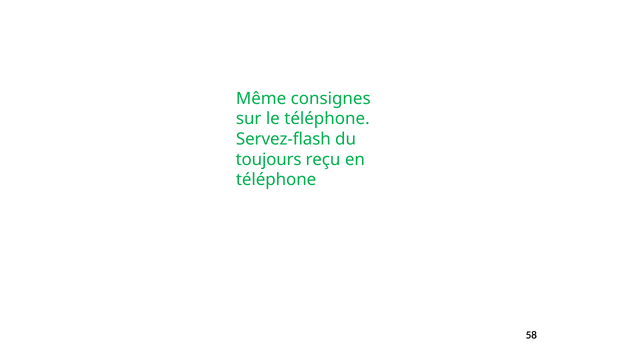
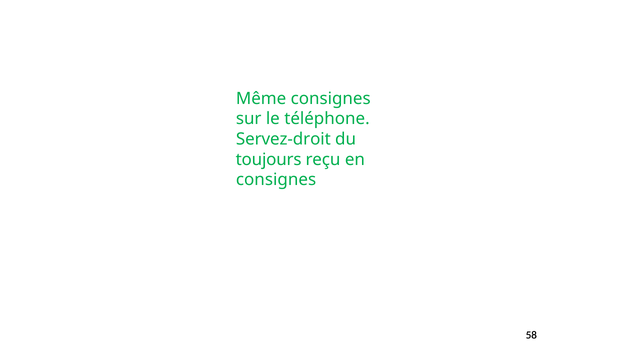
Servez-flash: Servez-flash -> Servez-droit (283, 139)
téléphone: téléphone -> consignes (276, 180)
